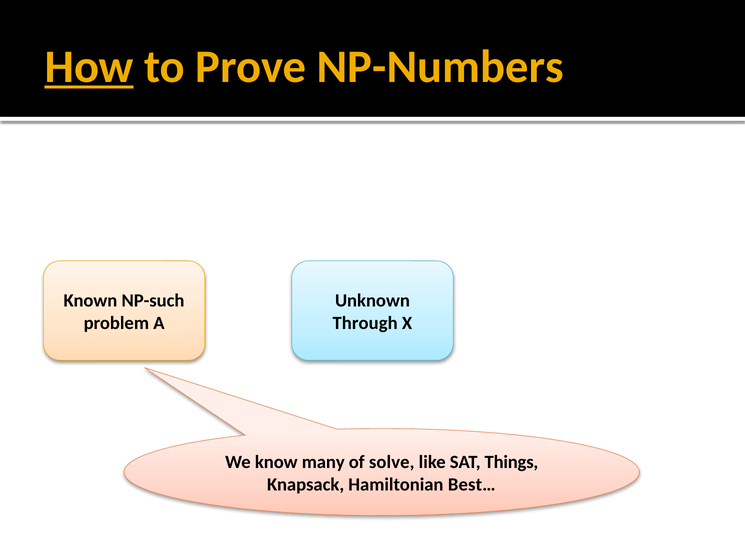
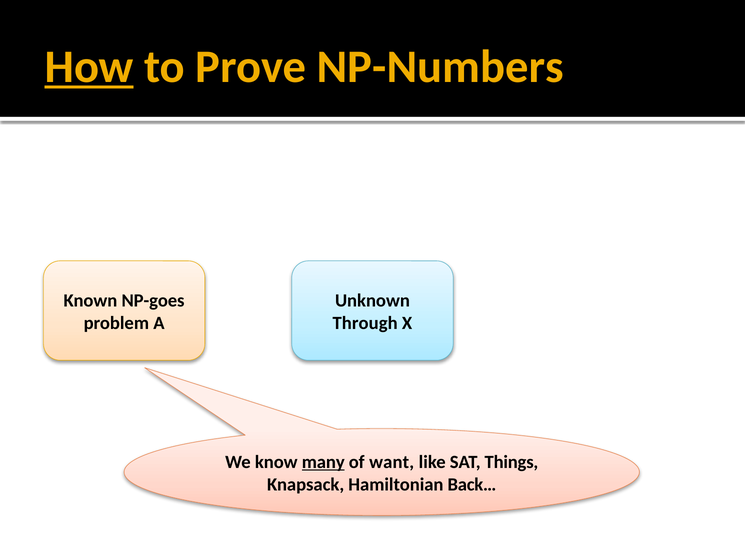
NP-such: NP-such -> NP-goes (153, 301)
many underline: none -> present (323, 462)
solve: solve -> want (392, 462)
Best…: Best… -> Back… (472, 484)
